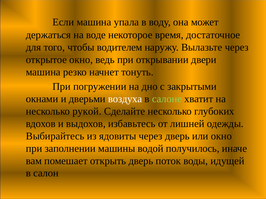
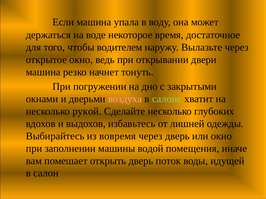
воздуха colour: white -> pink (125, 99)
ядовиты: ядовиты -> вовремя (118, 136)
получилось: получилось -> помещения (193, 149)
